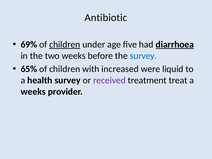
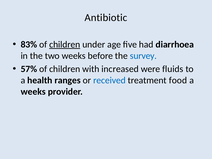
69%: 69% -> 83% (29, 44)
diarrhoea underline: present -> none (175, 44)
65%: 65% -> 57% (29, 69)
liquid: liquid -> fluids (173, 69)
health survey: survey -> ranges (68, 80)
received colour: purple -> blue (109, 80)
treat: treat -> food (178, 80)
